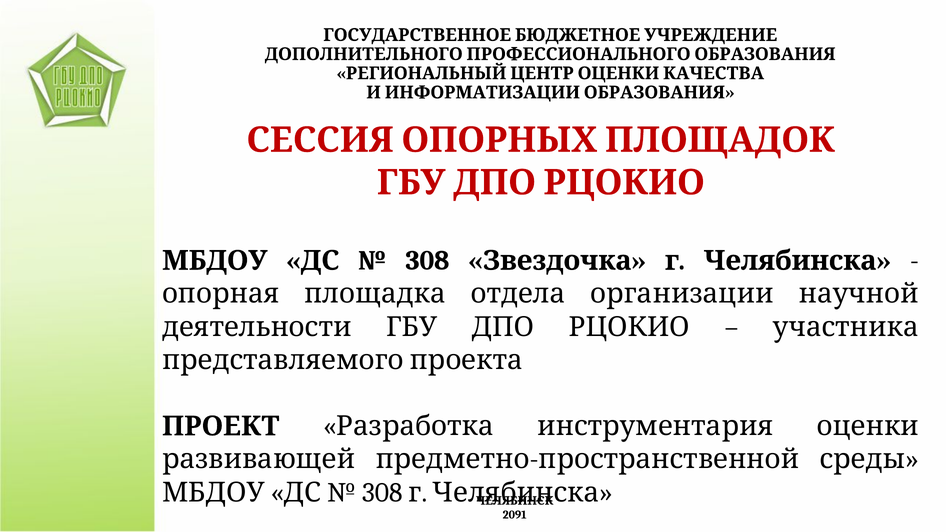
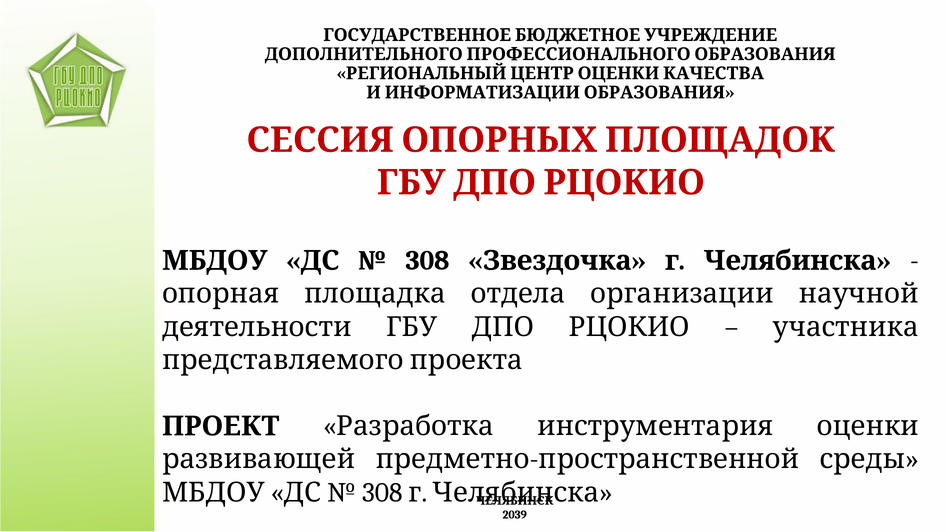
2091: 2091 -> 2039 (515, 515)
